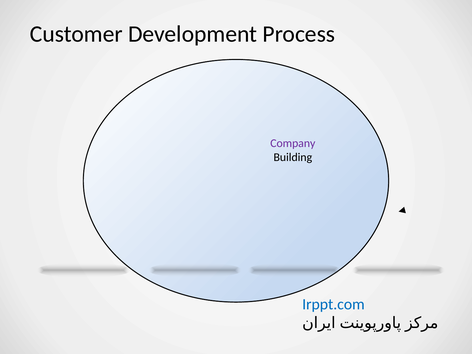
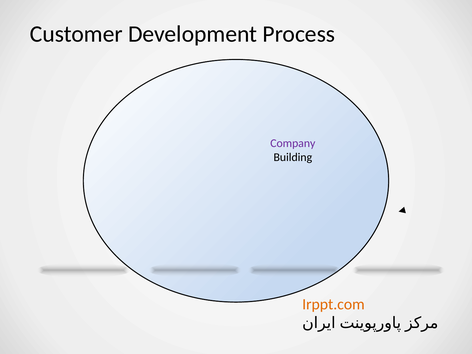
Irppt.com colour: blue -> orange (333, 304)
